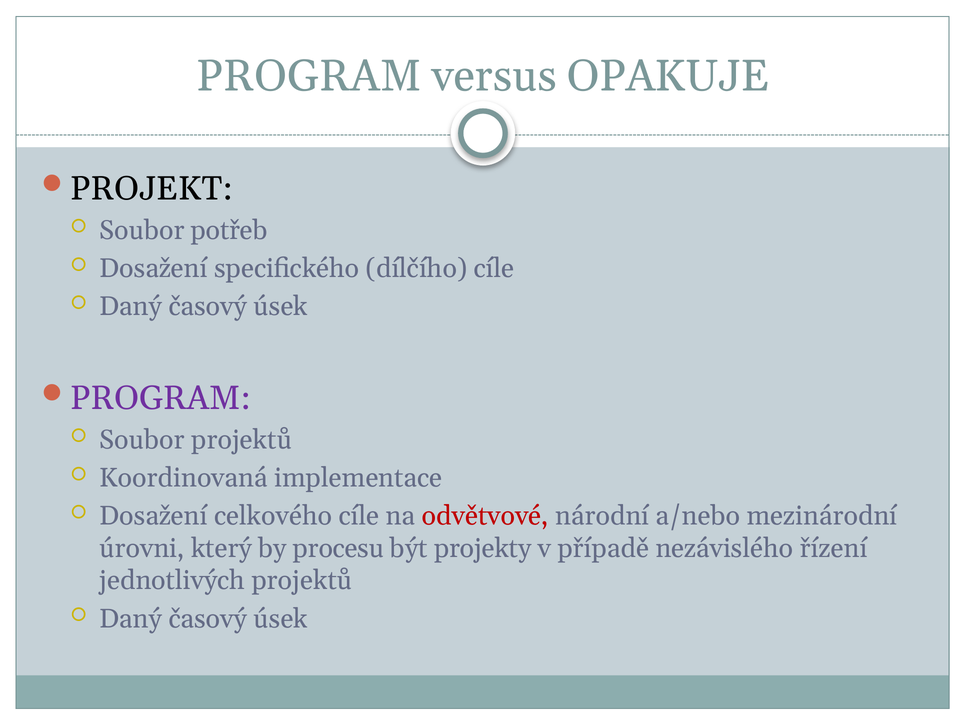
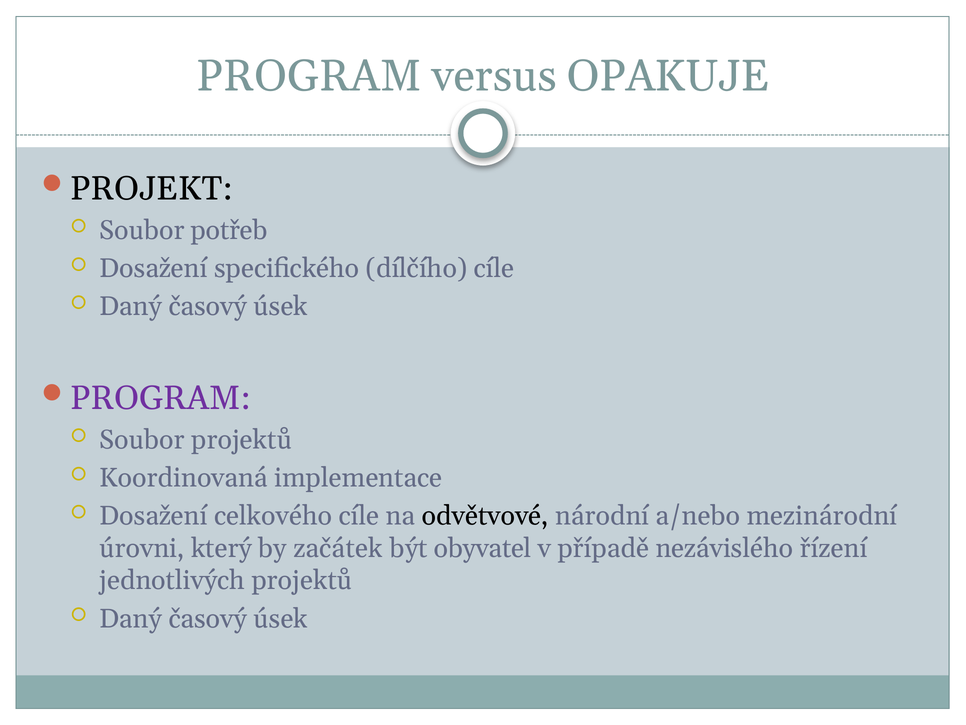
odvětvové colour: red -> black (485, 516)
procesu: procesu -> začátek (338, 548)
projekty: projekty -> obyvatel (483, 548)
